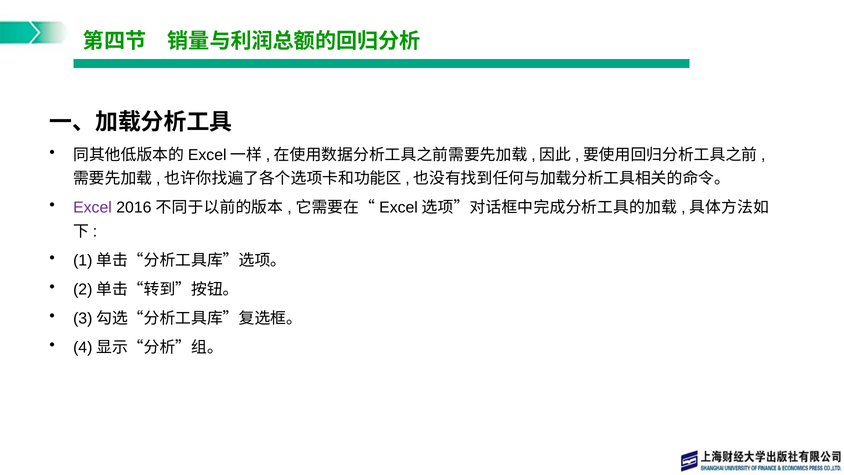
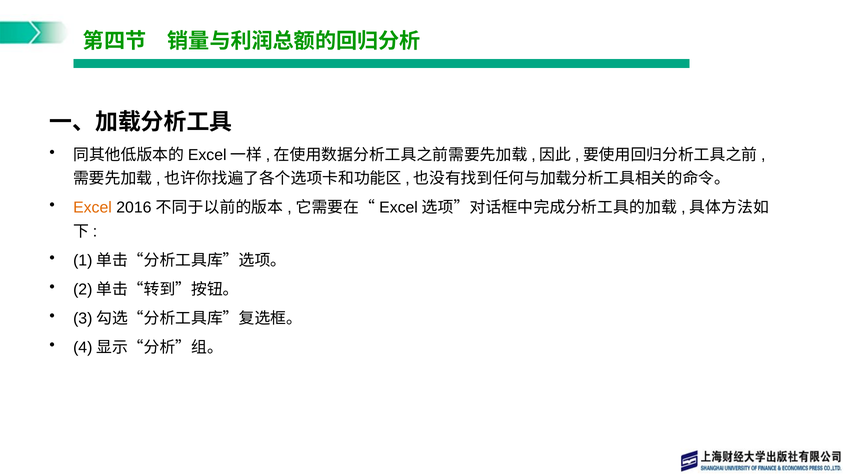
Excel colour: purple -> orange (92, 208)
